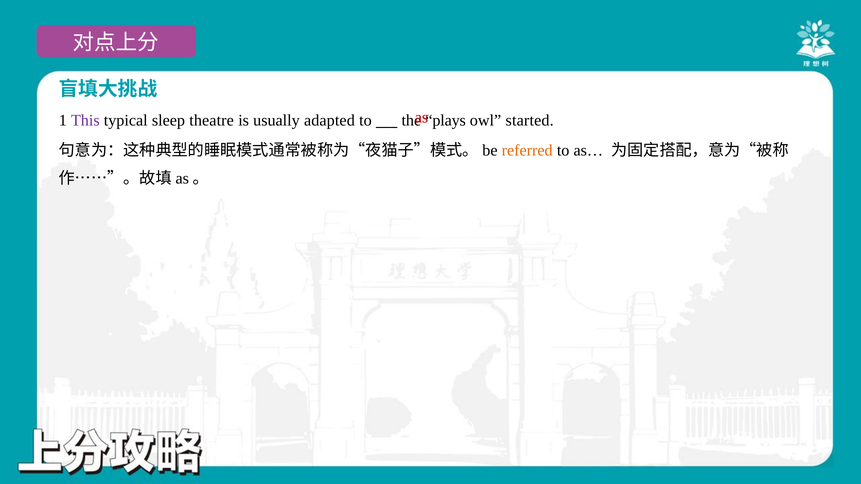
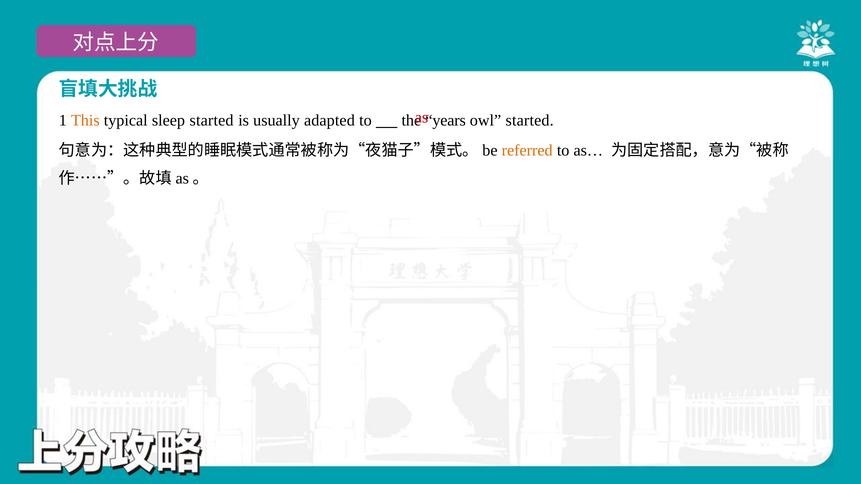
This colour: purple -> orange (85, 121)
sleep theatre: theatre -> started (212, 121)
plays: plays -> years (446, 121)
